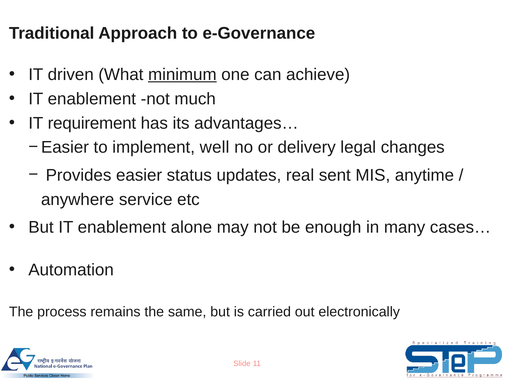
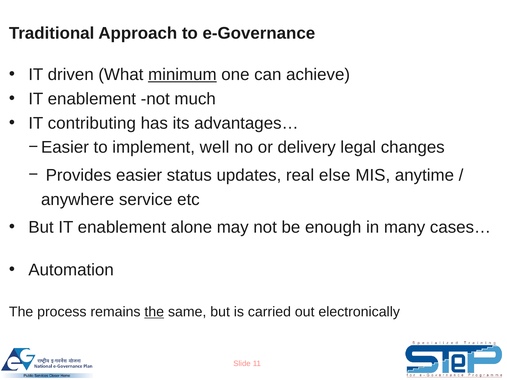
requirement: requirement -> contributing (92, 123)
sent: sent -> else (335, 175)
the underline: none -> present (154, 312)
